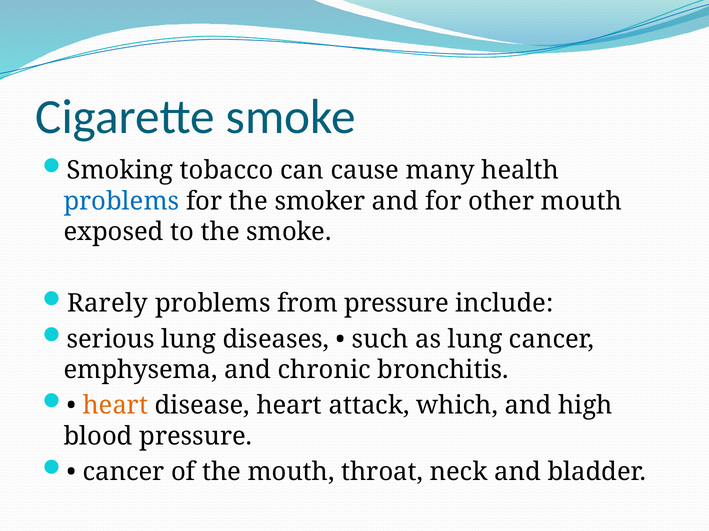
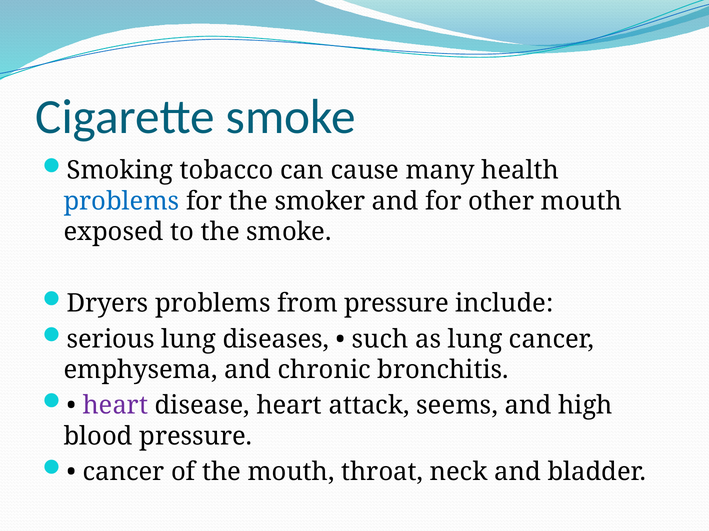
Rarely: Rarely -> Dryers (108, 304)
heart colour: orange -> purple (115, 406)
which: which -> seems (457, 406)
